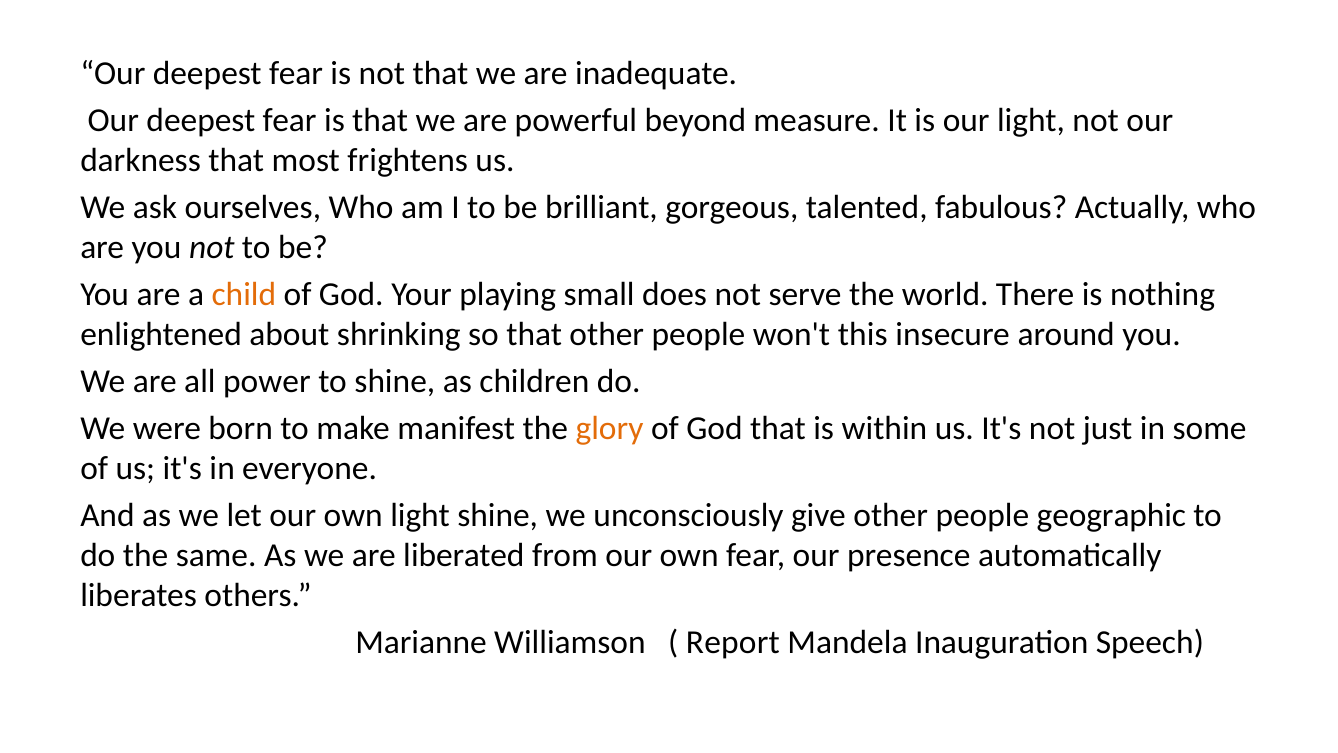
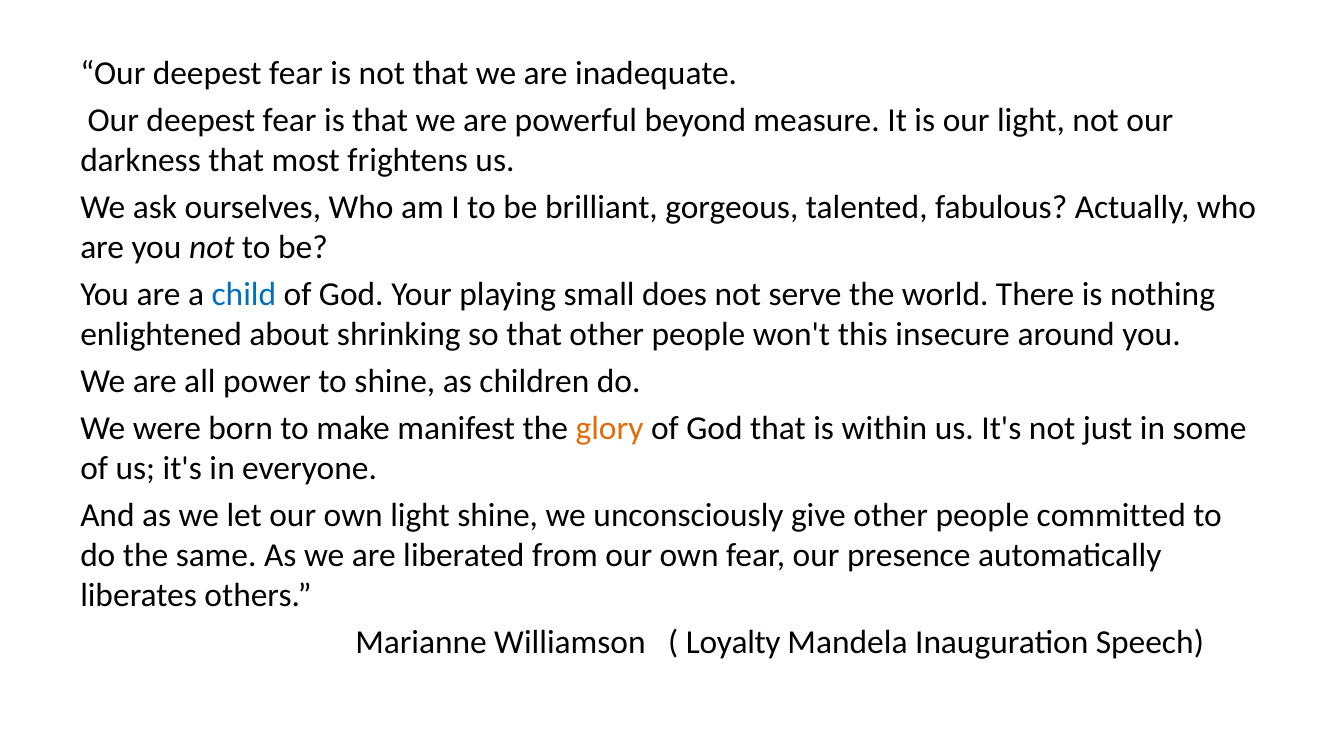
child colour: orange -> blue (244, 294)
geographic: geographic -> committed (1111, 515)
Report: Report -> Loyalty (733, 642)
